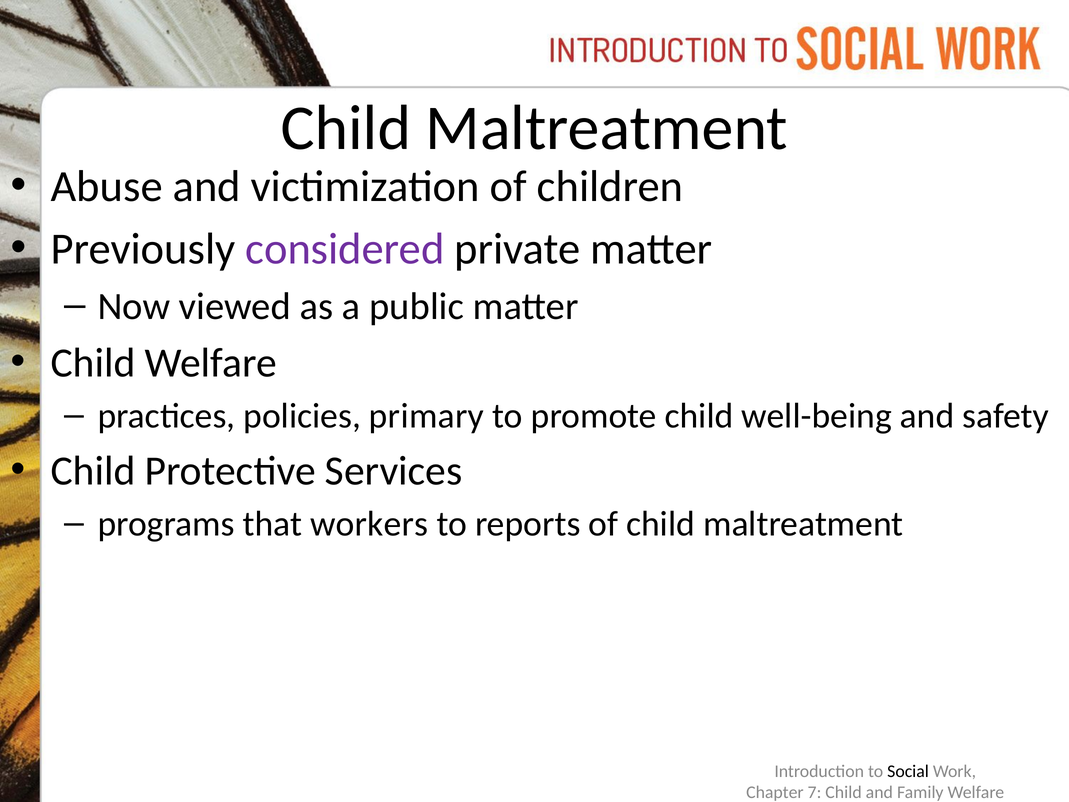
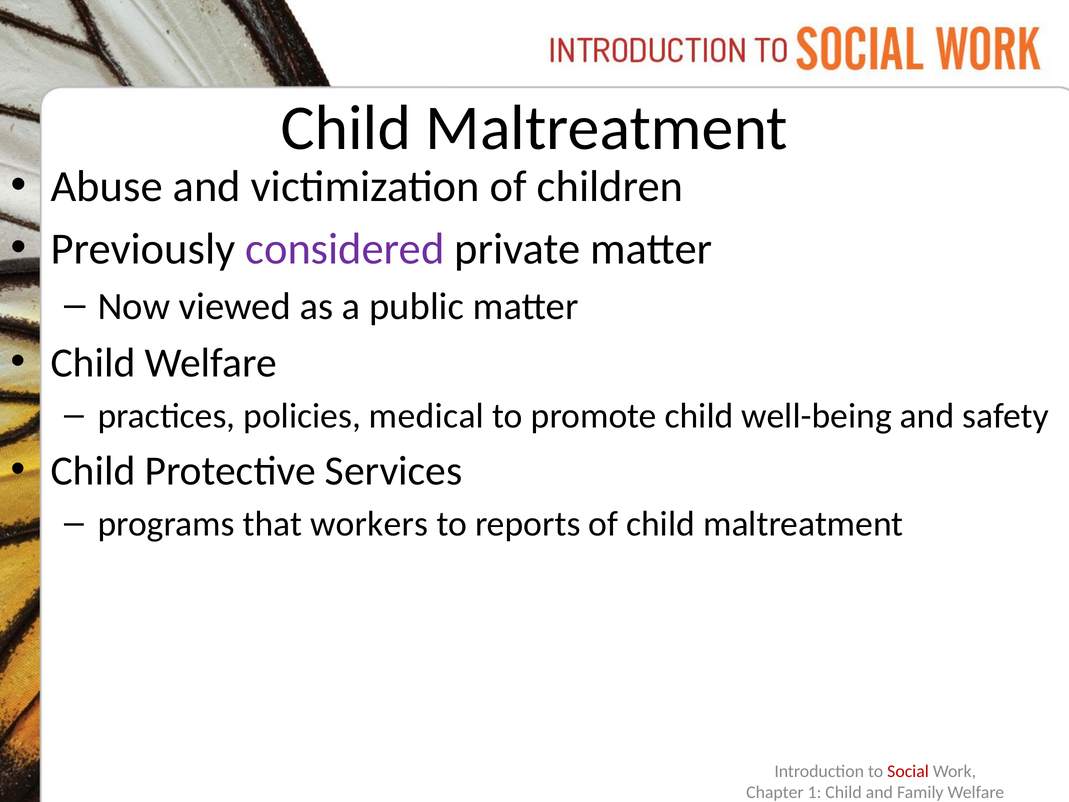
primary: primary -> medical (427, 416)
Social colour: black -> red (908, 771)
7: 7 -> 1 (815, 792)
